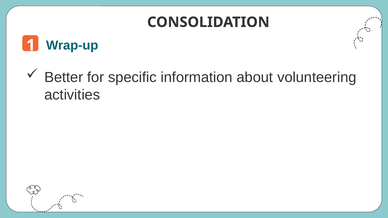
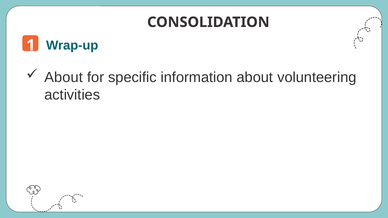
Better: Better -> About (64, 77)
